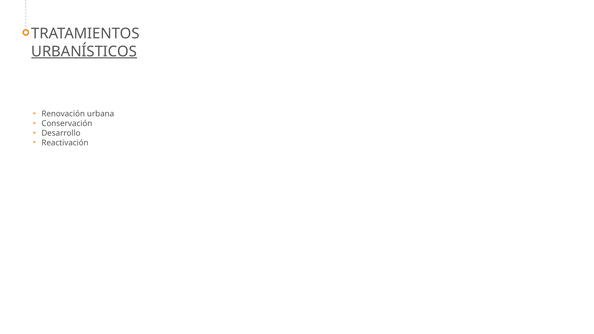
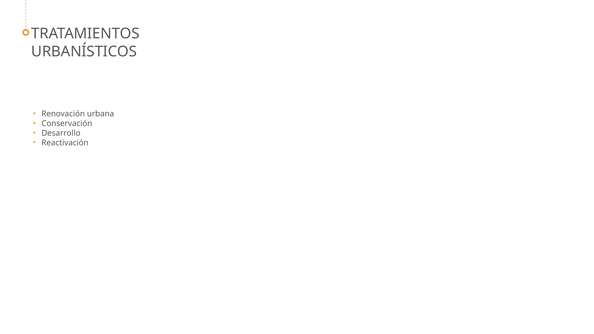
URBANÍSTICOS underline: present -> none (84, 52)
